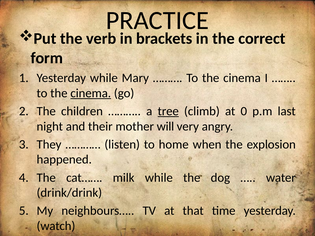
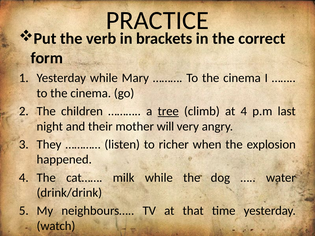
cinema underline: present -> none (91, 93)
at 0: 0 -> 4 (244, 111)
home: home -> richer (174, 144)
